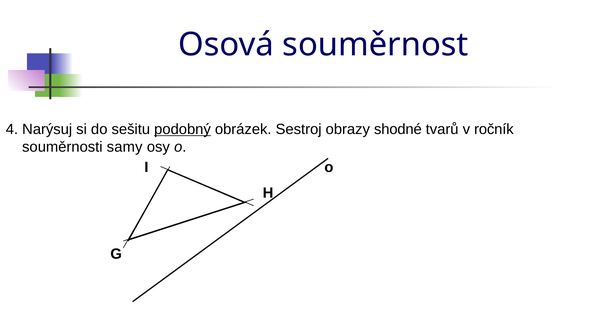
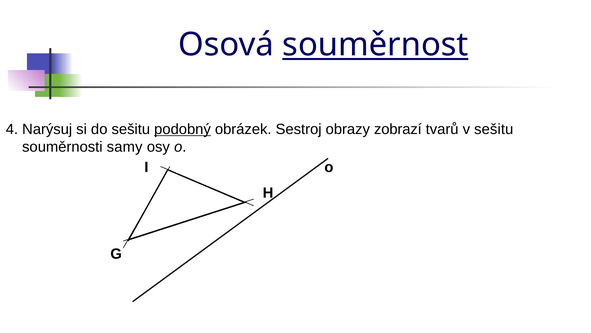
souměrnost underline: none -> present (375, 45)
shodné: shodné -> zobrazí (398, 129)
v ročník: ročník -> sešitu (494, 129)
